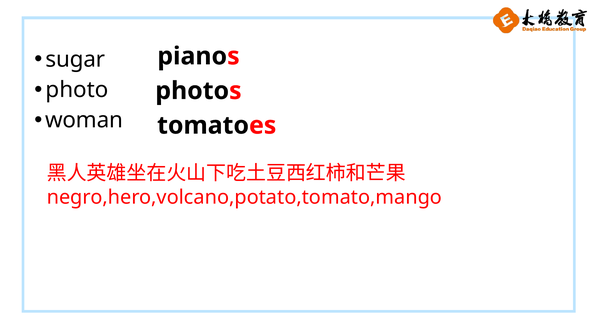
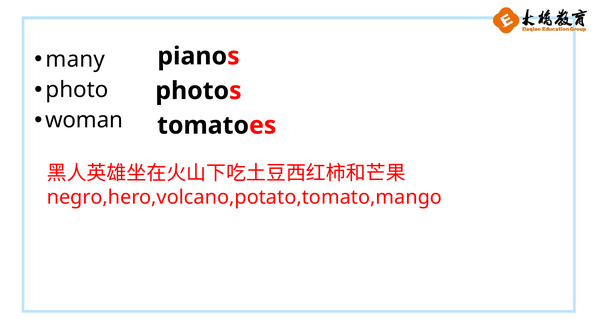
sugar: sugar -> many (75, 59)
